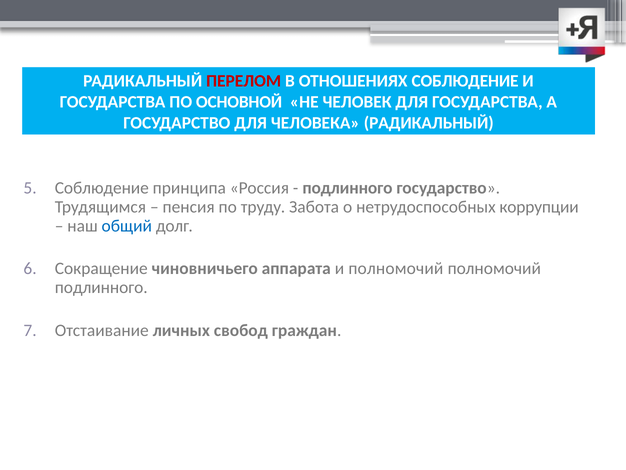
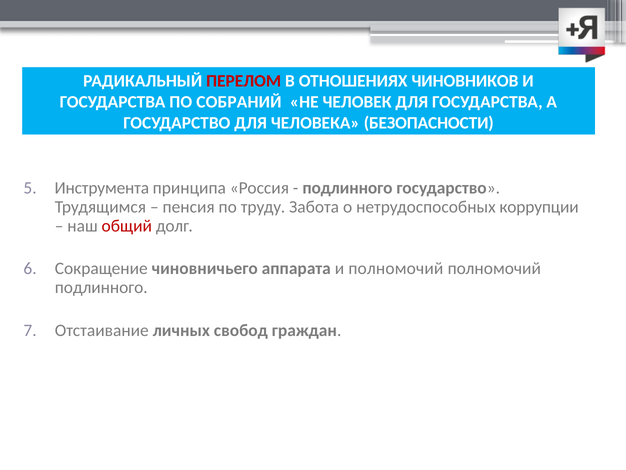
ОТНОШЕНИЯХ СОБЛЮДЕНИЕ: СОБЛЮДЕНИЕ -> ЧИНОВНИКОВ (465, 81)
ОСНОВНОЙ: ОСНОВНОЙ -> СОБРАНИЙ (239, 102)
ЧЕЛОВЕКА РАДИКАЛЬНЫЙ: РАДИКАЛЬНЫЙ -> БЕЗОПАСНОСТИ (429, 123)
Соблюдение: Соблюдение -> Инструмента (102, 188)
общий colour: blue -> red (127, 226)
